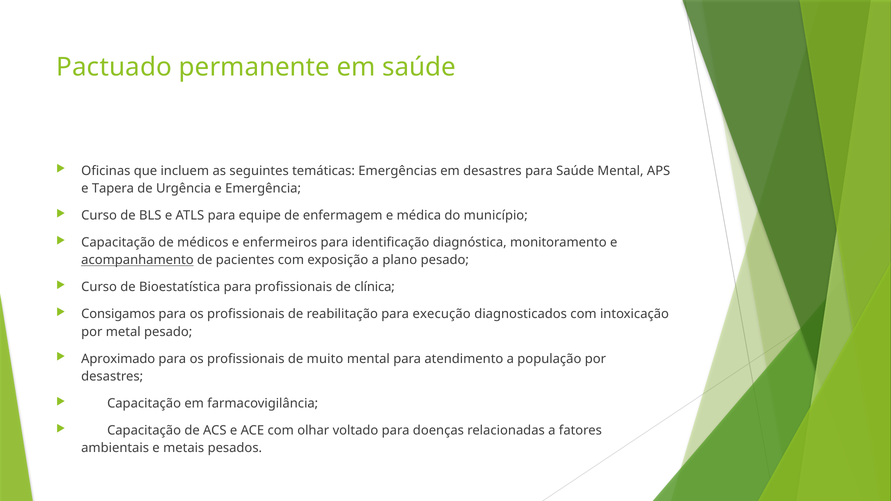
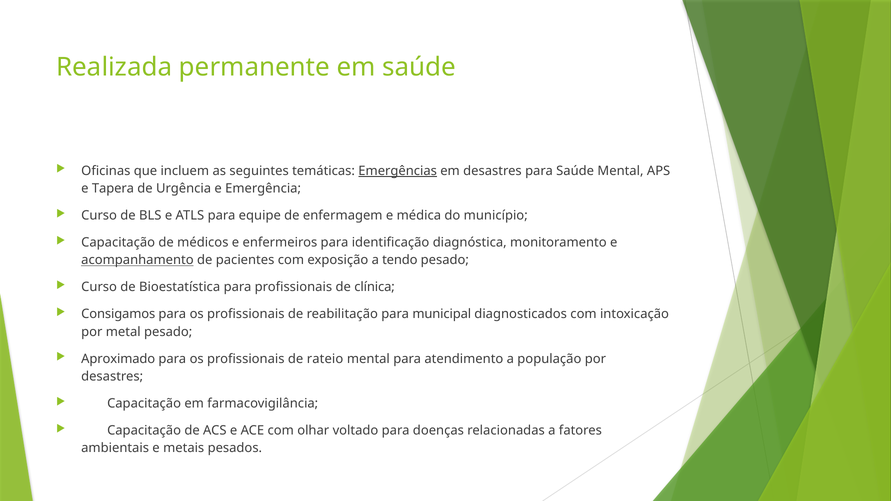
Pactuado: Pactuado -> Realizada (114, 67)
Emergências underline: none -> present (398, 171)
plano: plano -> tendo (400, 260)
execução: execução -> municipal (442, 314)
muito: muito -> rateio (325, 359)
